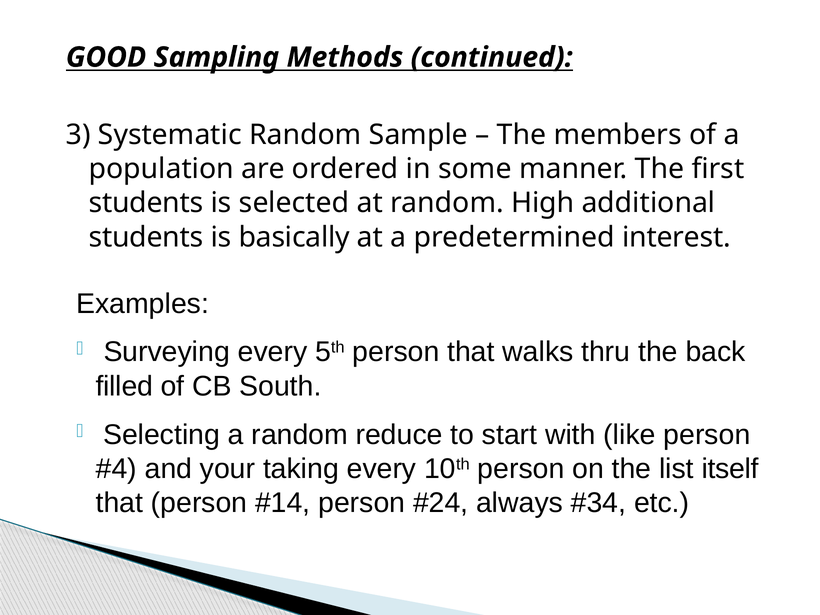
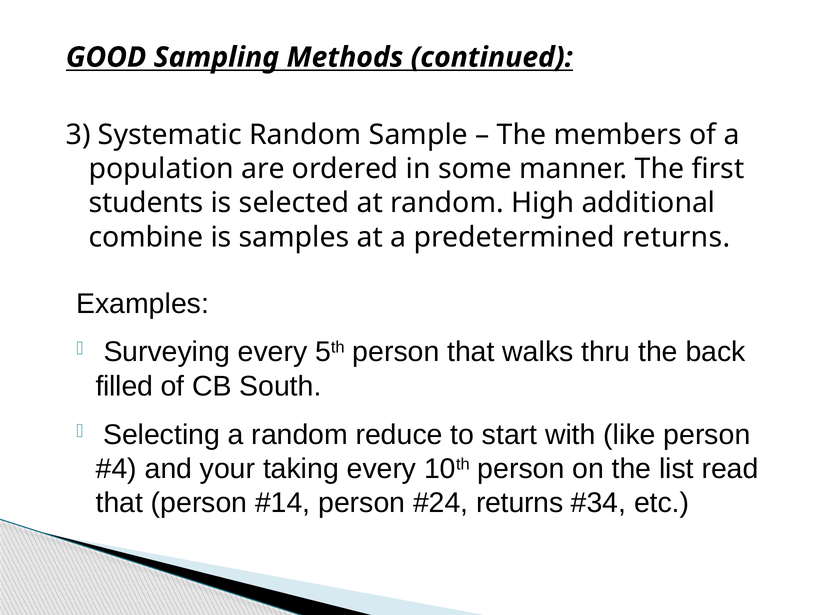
students: students -> combine (146, 237)
basically: basically -> samples (294, 237)
predetermined interest: interest -> returns (676, 237)
itself: itself -> read (730, 469)
always: always -> returns (520, 503)
